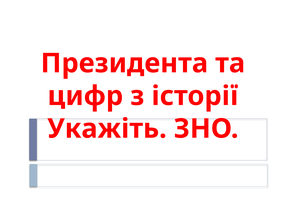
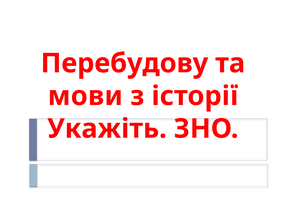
Президента: Президента -> Перебудову (124, 63)
цифр: цифр -> мови (85, 96)
